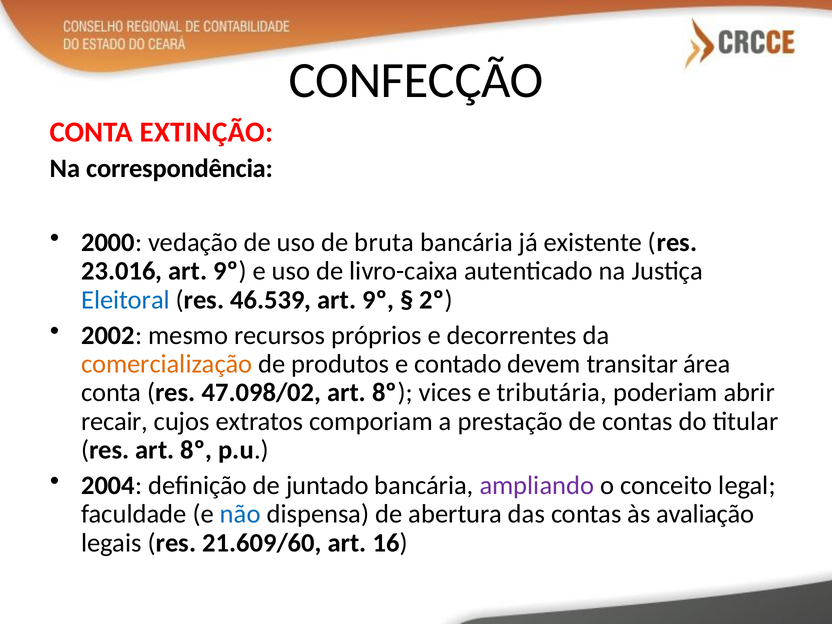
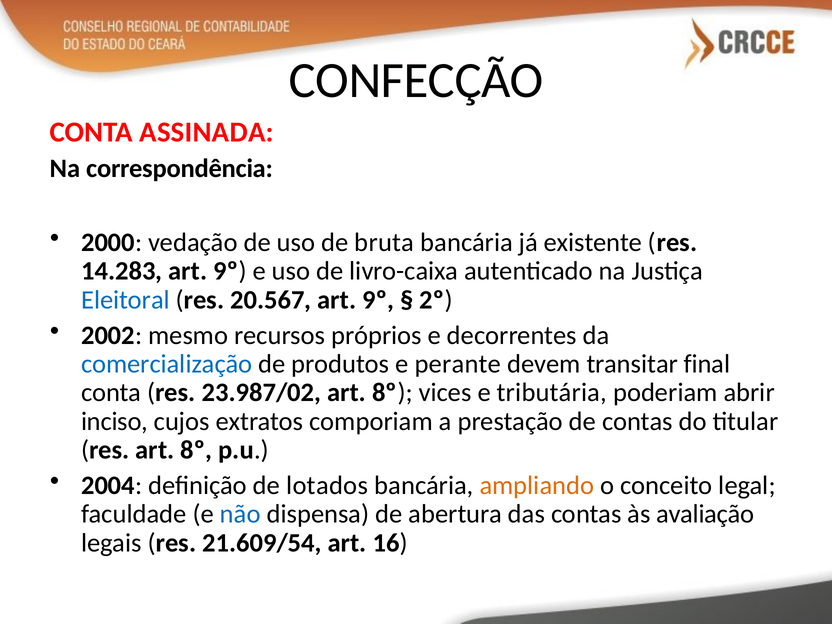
EXTINÇÃO: EXTINÇÃO -> ASSINADA (207, 132)
23.016: 23.016 -> 14.283 (122, 271)
46.539: 46.539 -> 20.567 (271, 300)
comercialização colour: orange -> blue (167, 364)
contado: contado -> perante (458, 364)
área: área -> final (707, 364)
47.098/02: 47.098/02 -> 23.987/02 (261, 393)
recair: recair -> inciso (115, 421)
juntado: juntado -> lotados (327, 485)
ampliando colour: purple -> orange (537, 485)
21.609/60: 21.609/60 -> 21.609/54 (262, 543)
